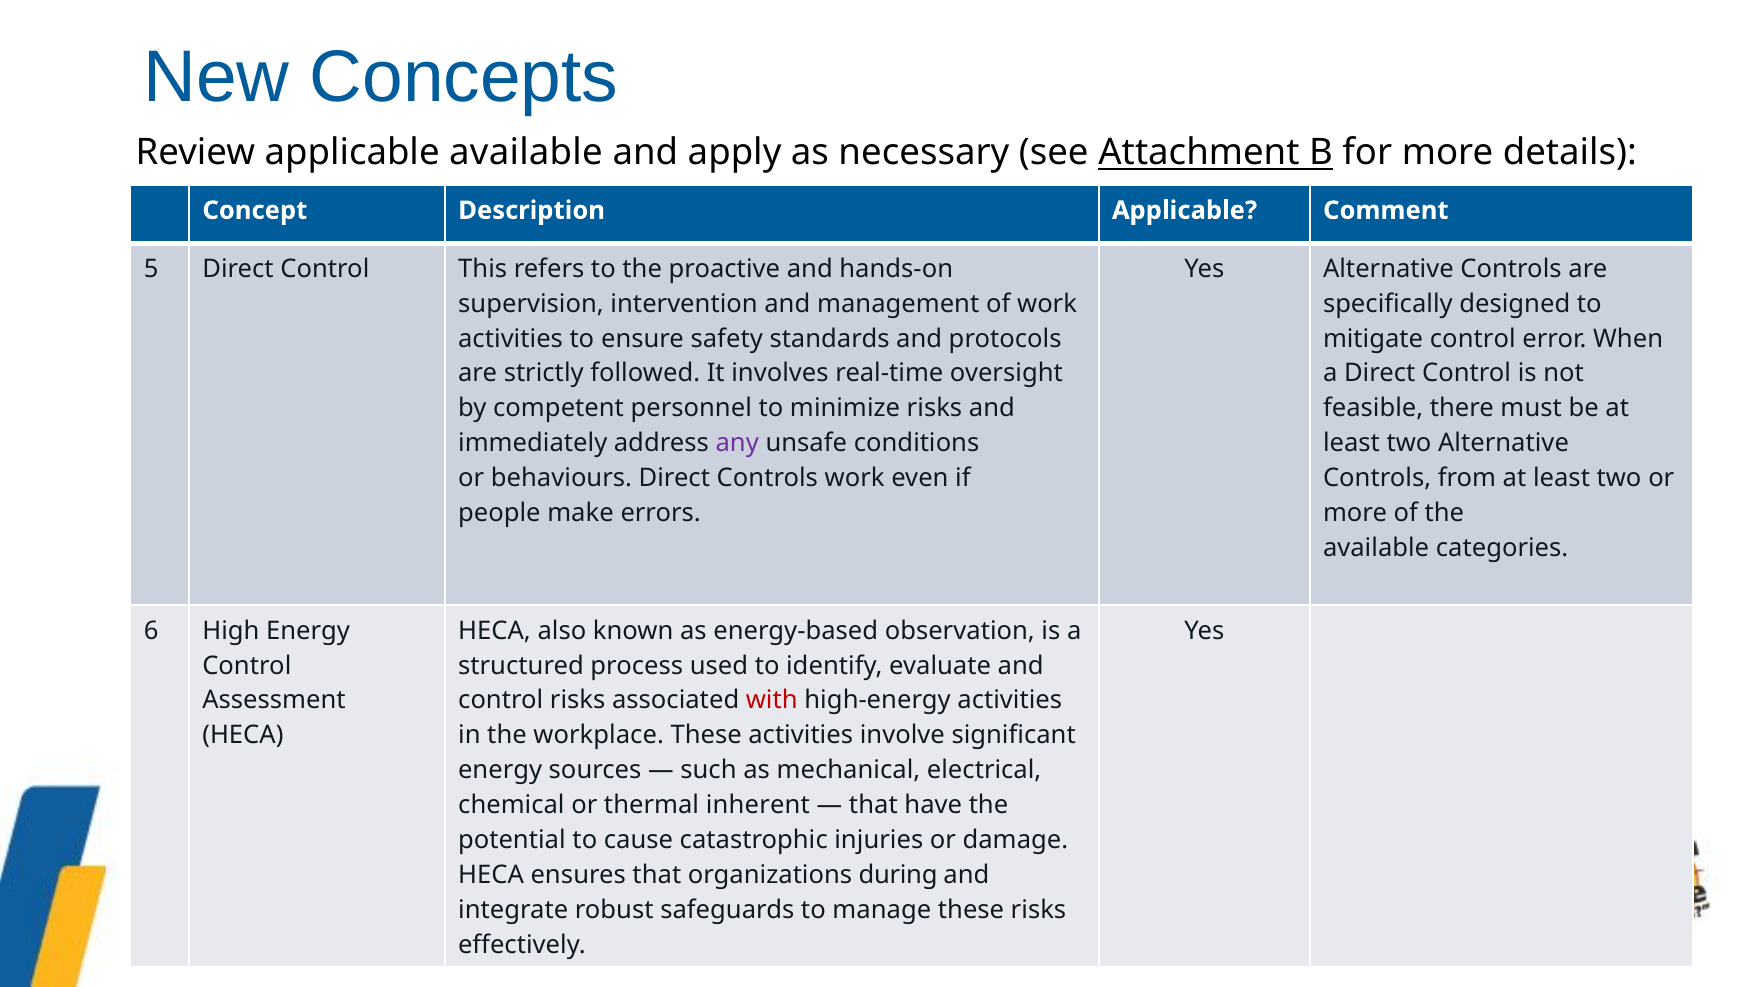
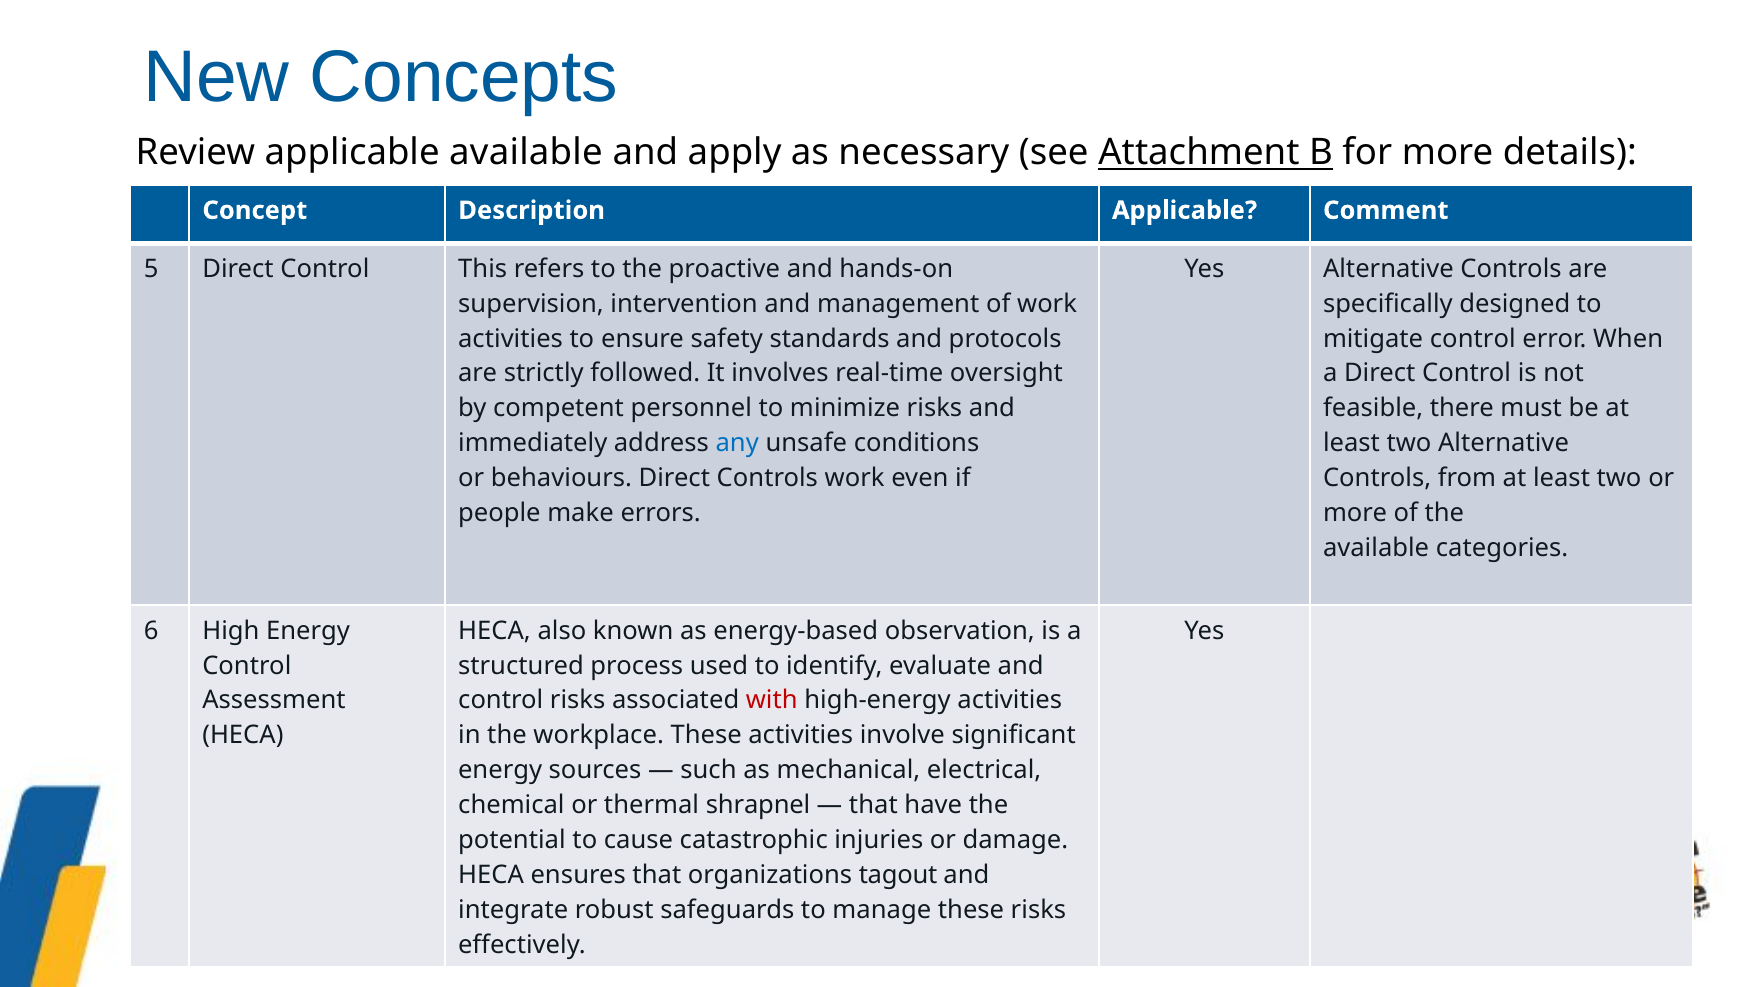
any colour: purple -> blue (737, 443)
inherent: inherent -> shrapnel (758, 805)
during: during -> tagout (898, 874)
